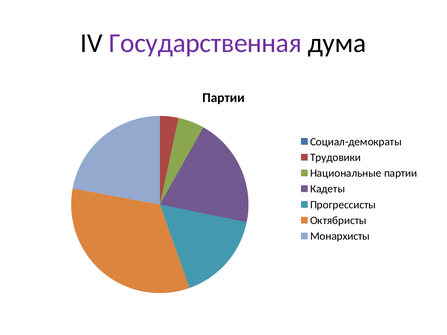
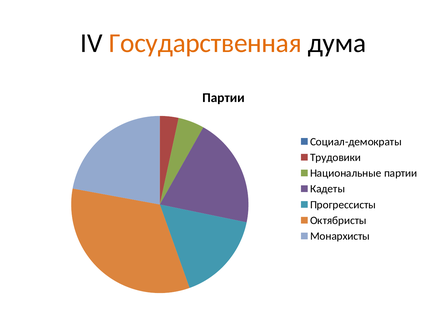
Государственная colour: purple -> orange (205, 43)
